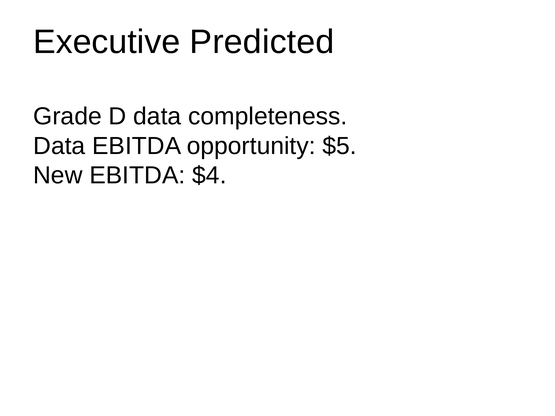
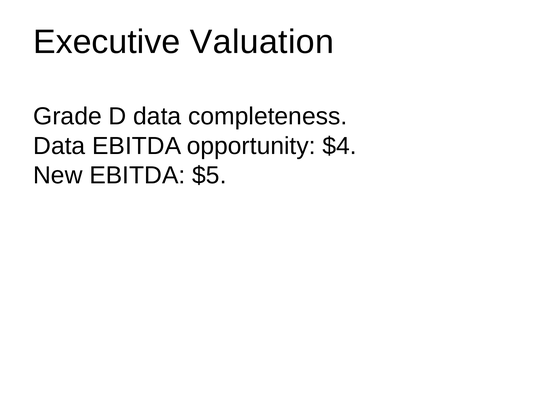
Predicted: Predicted -> Valuation (262, 42)
$5: $5 -> $4 (340, 146)
$4: $4 -> $5 (209, 176)
